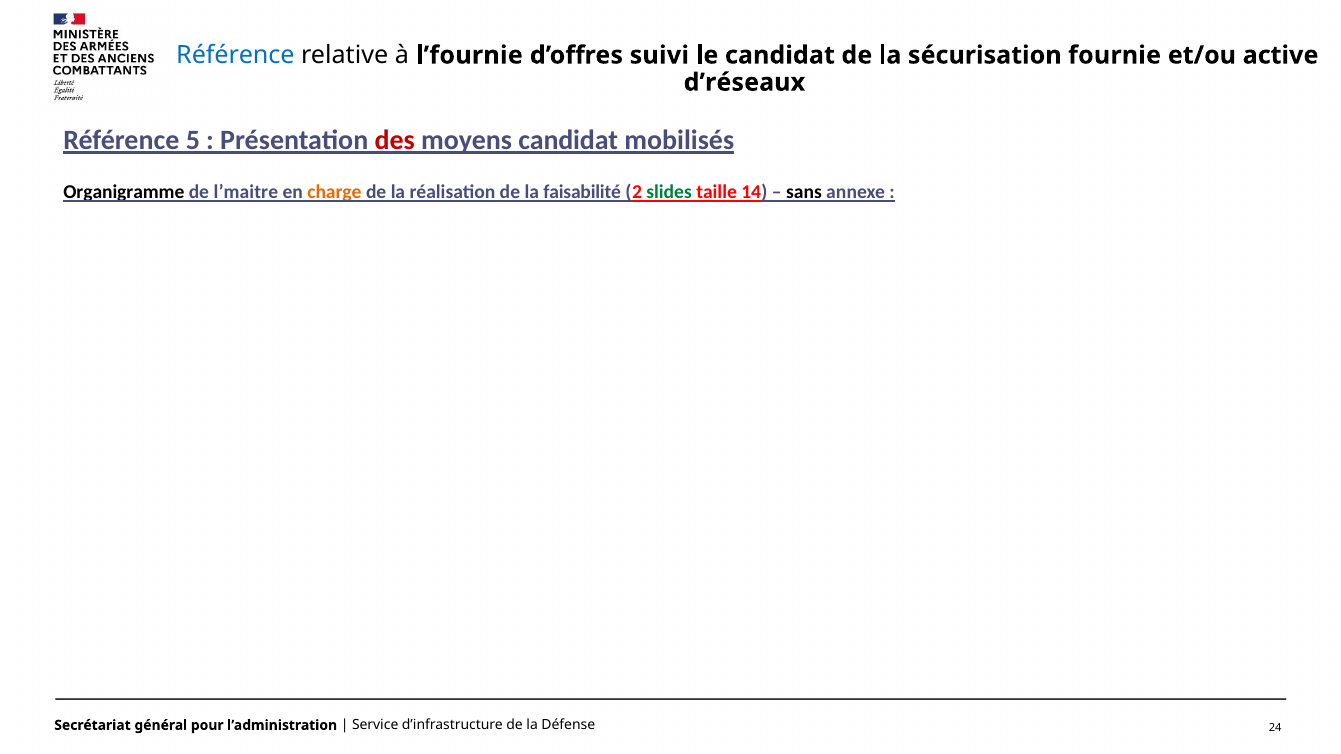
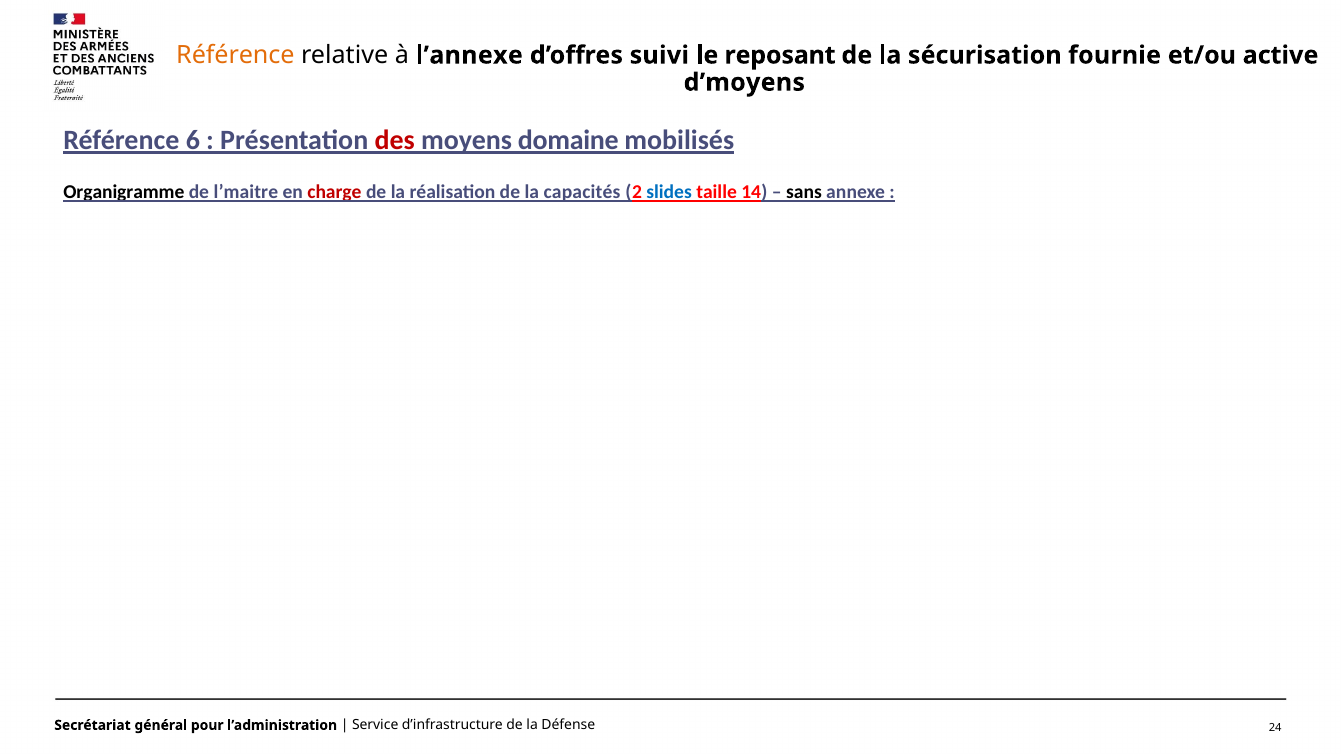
Référence colour: blue -> orange (235, 55)
l’fournie: l’fournie -> l’annexe (469, 55)
le candidat: candidat -> reposant (780, 55)
d’réseaux: d’réseaux -> d’moyens (744, 82)
5: 5 -> 6 (193, 141)
moyens candidat: candidat -> domaine (568, 141)
charge colour: orange -> red (334, 192)
faisabilité: faisabilité -> capacités (582, 192)
slides colour: green -> blue (669, 192)
